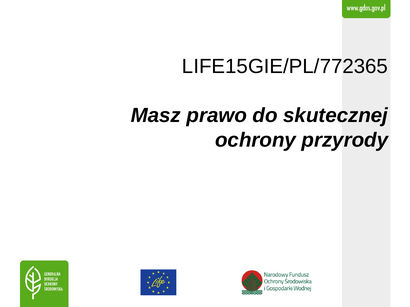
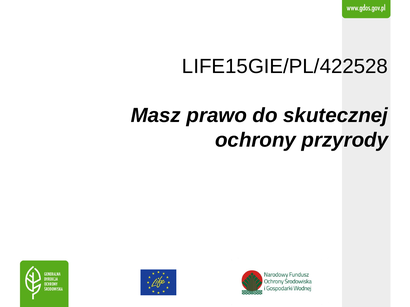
LIFE15GIE/PL/772365: LIFE15GIE/PL/772365 -> LIFE15GIE/PL/422528 (285, 67)
